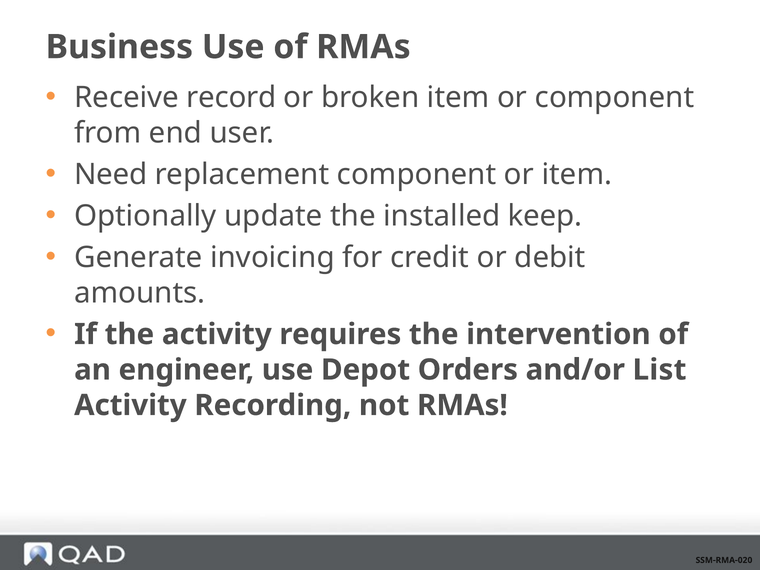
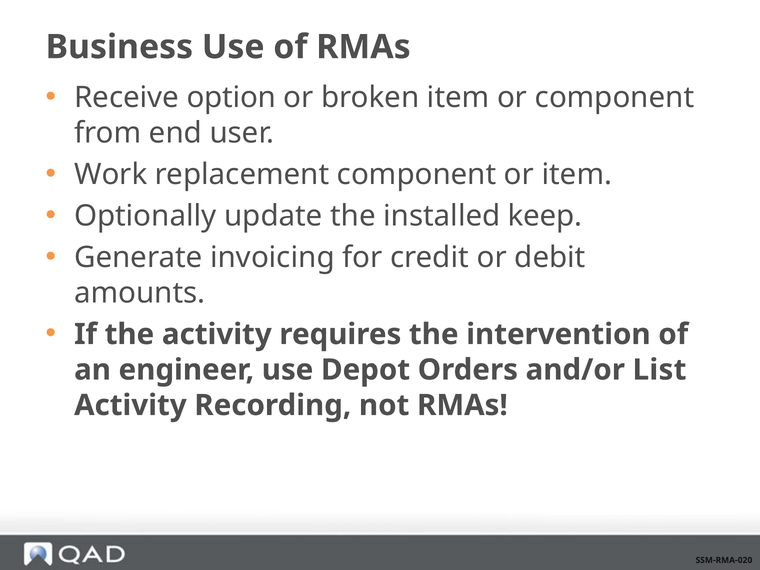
record: record -> option (231, 98)
Need: Need -> Work (111, 175)
